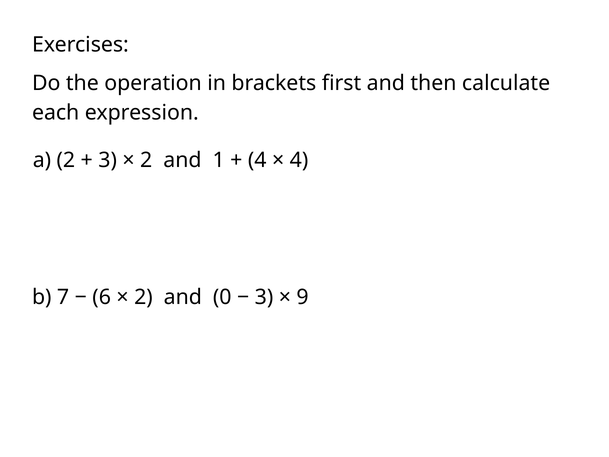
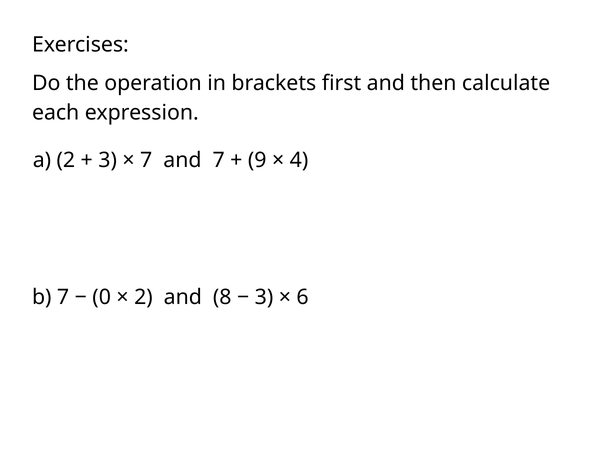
2: 2 -> 7 (146, 160)
and 1: 1 -> 7 (219, 160)
4: 4 -> 9 (257, 160)
6: 6 -> 0 (102, 297)
0: 0 -> 8 (222, 297)
9: 9 -> 6 (303, 297)
